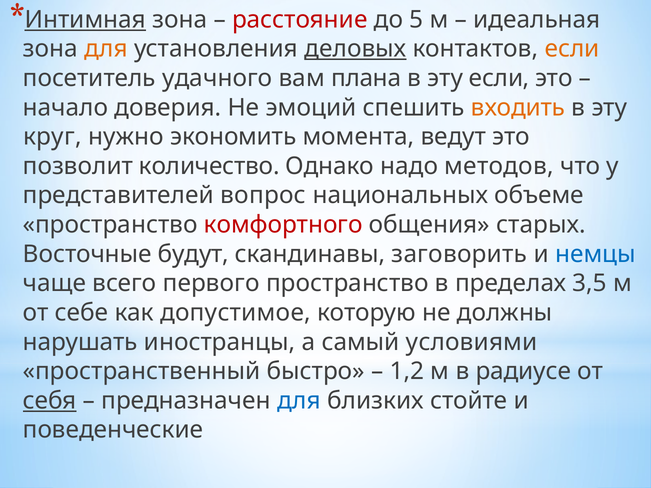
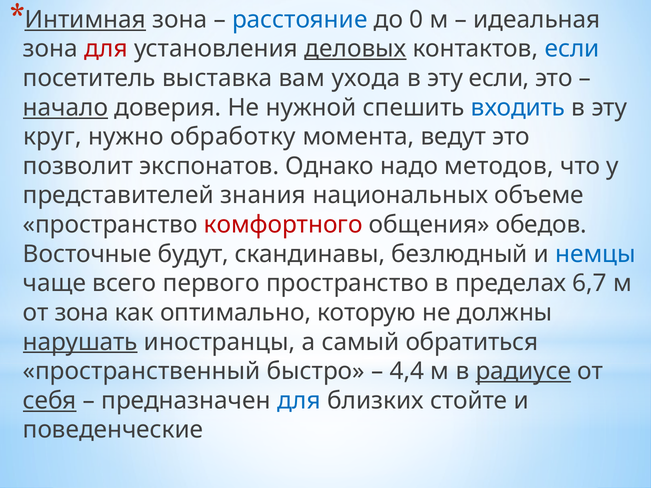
расстояние colour: red -> blue (300, 20)
5: 5 -> 0 (416, 20)
для colour: orange -> red (106, 49)
если colour: orange -> blue (572, 49)
удачного: удачного -> выставка (217, 78)
плана: плана -> ухода (366, 78)
начало underline: none -> present (65, 108)
эмоций: эмоций -> нужной (311, 108)
входить colour: orange -> blue (518, 108)
экономить: экономить -> обработку (233, 137)
количество: количество -> экспонатов (209, 166)
вопрос: вопрос -> знания (263, 196)
старых: старых -> обедов (541, 225)
заговорить: заговорить -> безлюдный (460, 254)
3,5: 3,5 -> 6,7 (590, 284)
от себе: себе -> зона (82, 313)
допустимое: допустимое -> оптимально (236, 313)
нарушать underline: none -> present (80, 342)
условиями: условиями -> обратиться (472, 342)
1,2: 1,2 -> 4,4 (407, 371)
радиусе underline: none -> present (523, 371)
